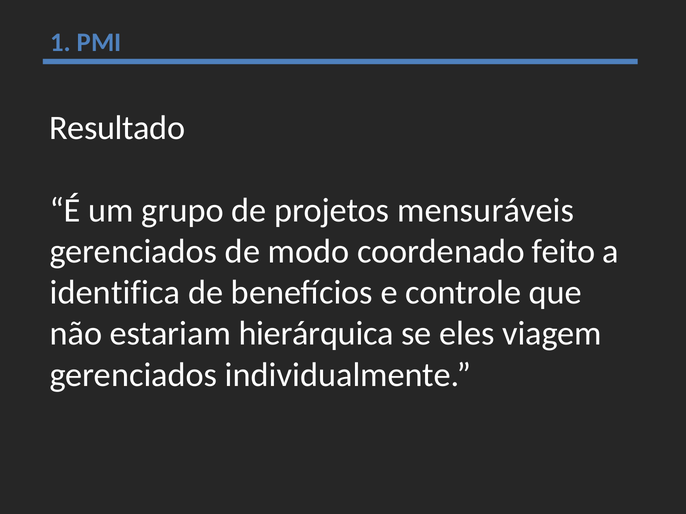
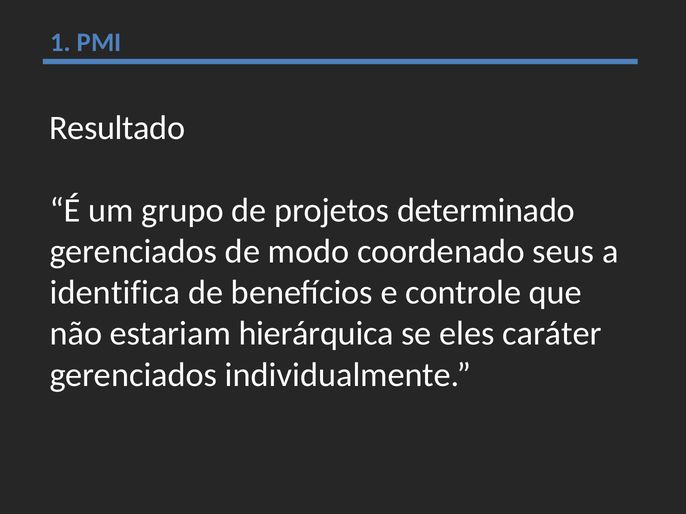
mensuráveis: mensuráveis -> determinado (486, 210)
feito: feito -> seus (563, 252)
viagem: viagem -> caráter (552, 334)
